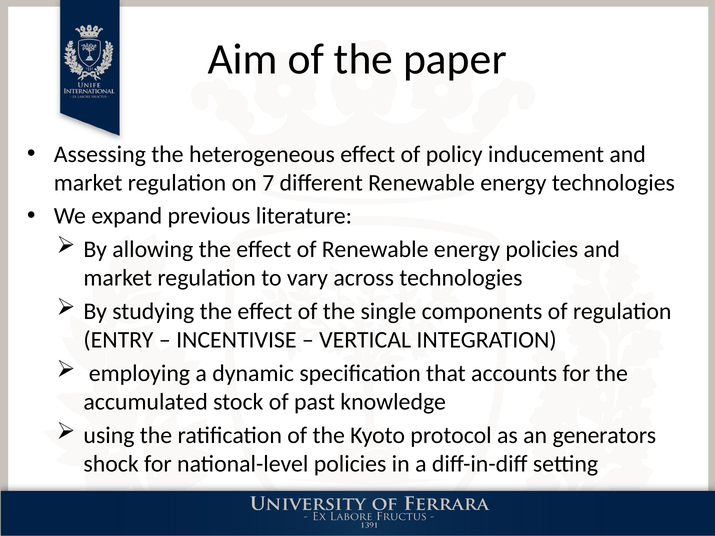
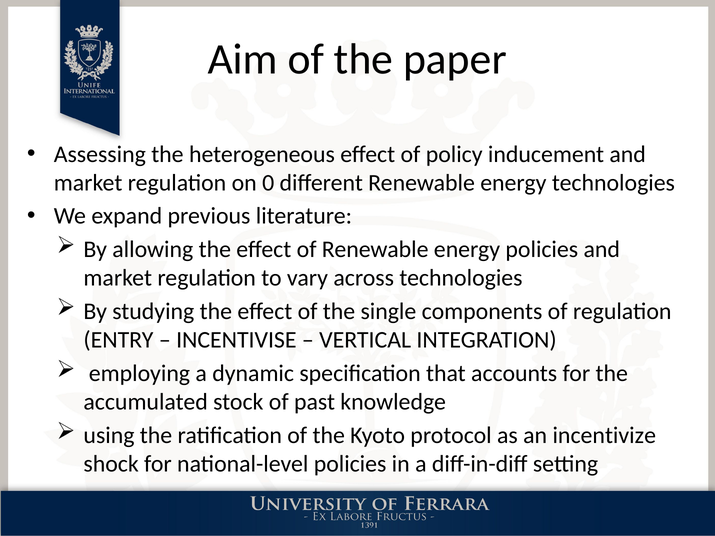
7: 7 -> 0 (268, 183)
generators: generators -> incentivize (604, 435)
